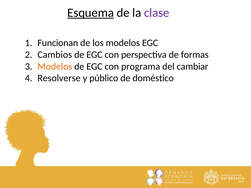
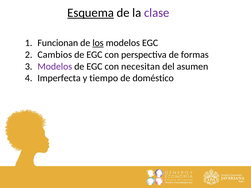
los underline: none -> present (98, 43)
Modelos colour: orange -> purple (55, 66)
programa: programa -> necesitan (141, 66)
cambiar: cambiar -> asumen (192, 66)
Resolverse: Resolverse -> Imperfecta (59, 78)
público: público -> tiempo (104, 78)
